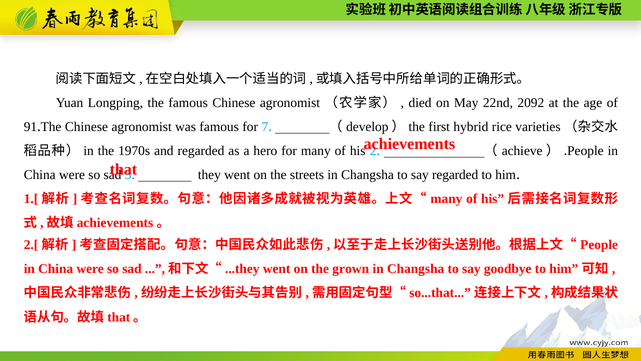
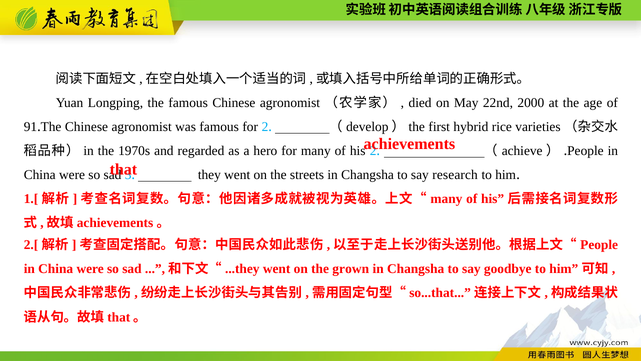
2092: 2092 -> 2000 (531, 103)
for 7: 7 -> 2 (265, 127)
say regarded: regarded -> research (455, 175)
